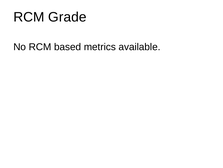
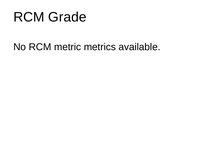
based: based -> metric (68, 47)
